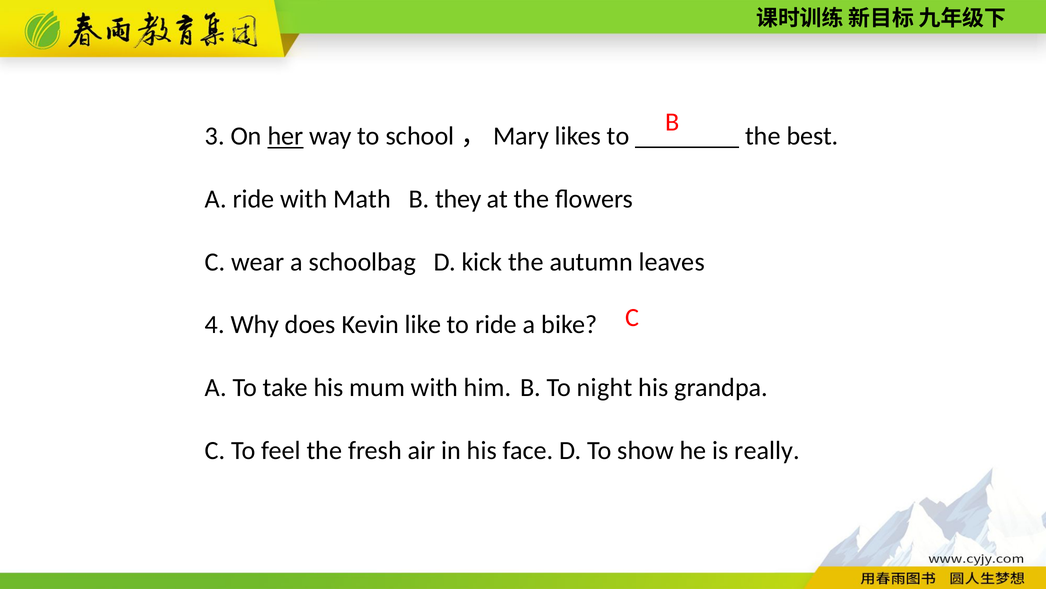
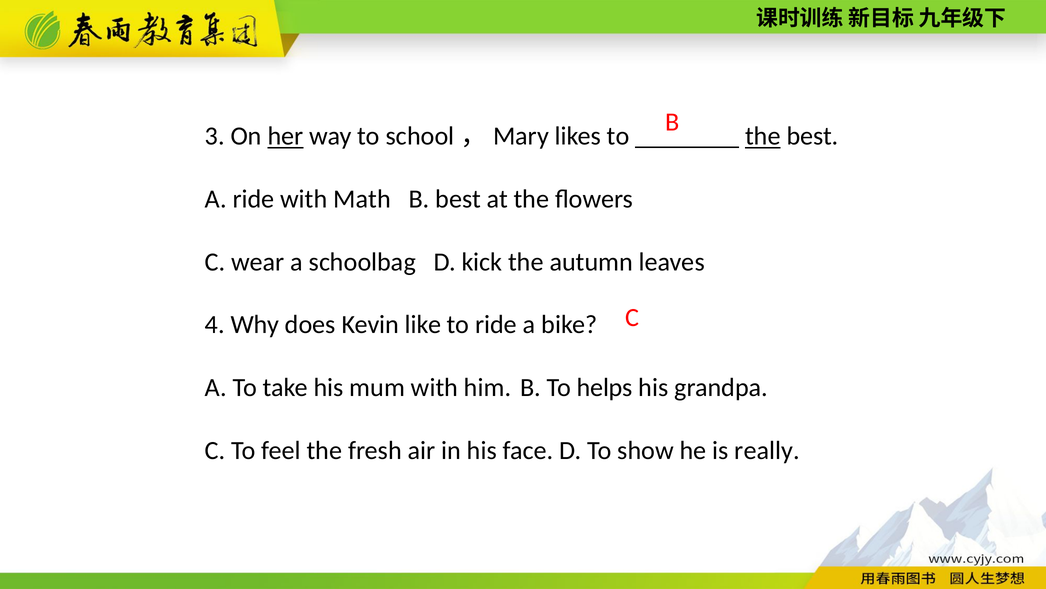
the underline: none -> present (763, 136)
B they: they -> best (458, 199)
night: night -> helps (605, 387)
